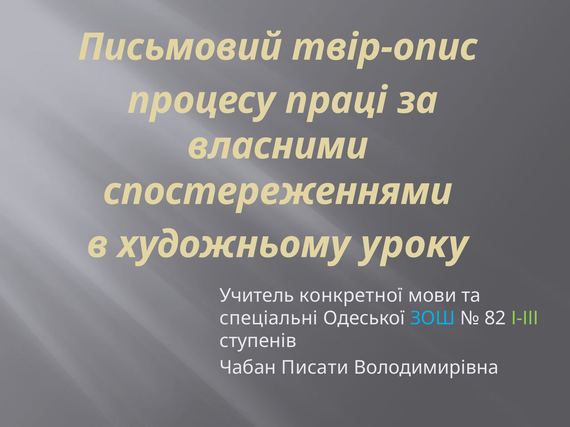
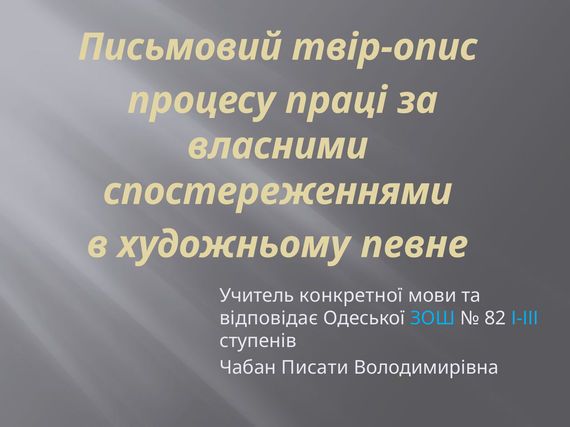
уроку: уроку -> певне (414, 245)
спеціальні: спеціальні -> відповідає (269, 319)
І-ІІІ colour: light green -> light blue (525, 319)
